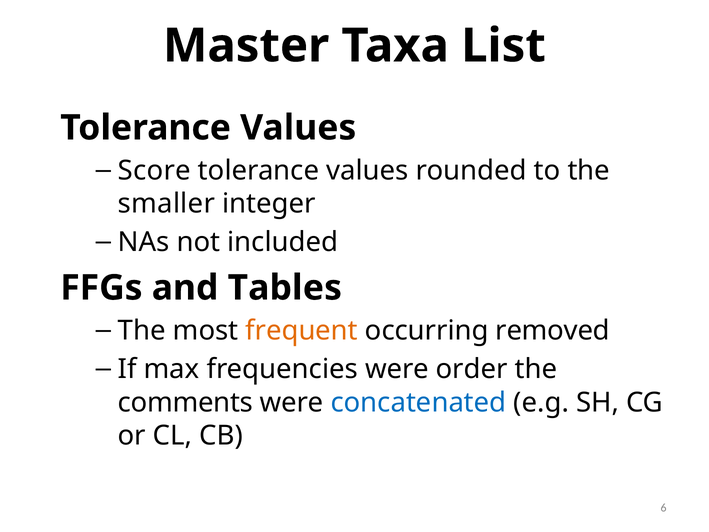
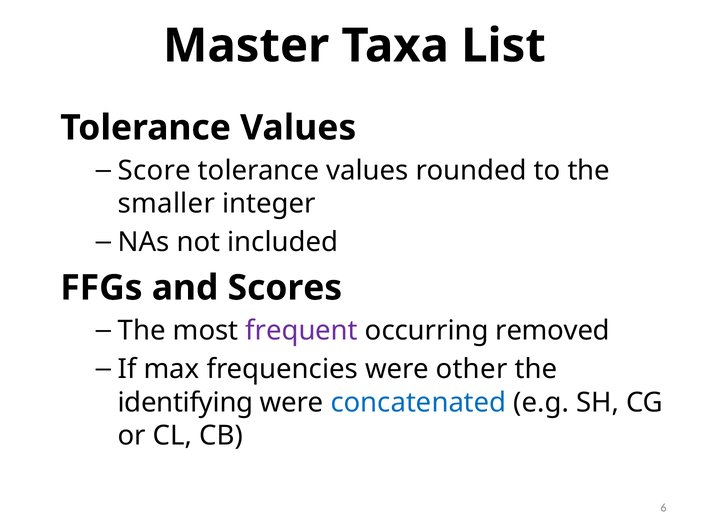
Tables: Tables -> Scores (285, 288)
frequent colour: orange -> purple (302, 331)
order: order -> other (472, 369)
comments: comments -> identifying (185, 402)
